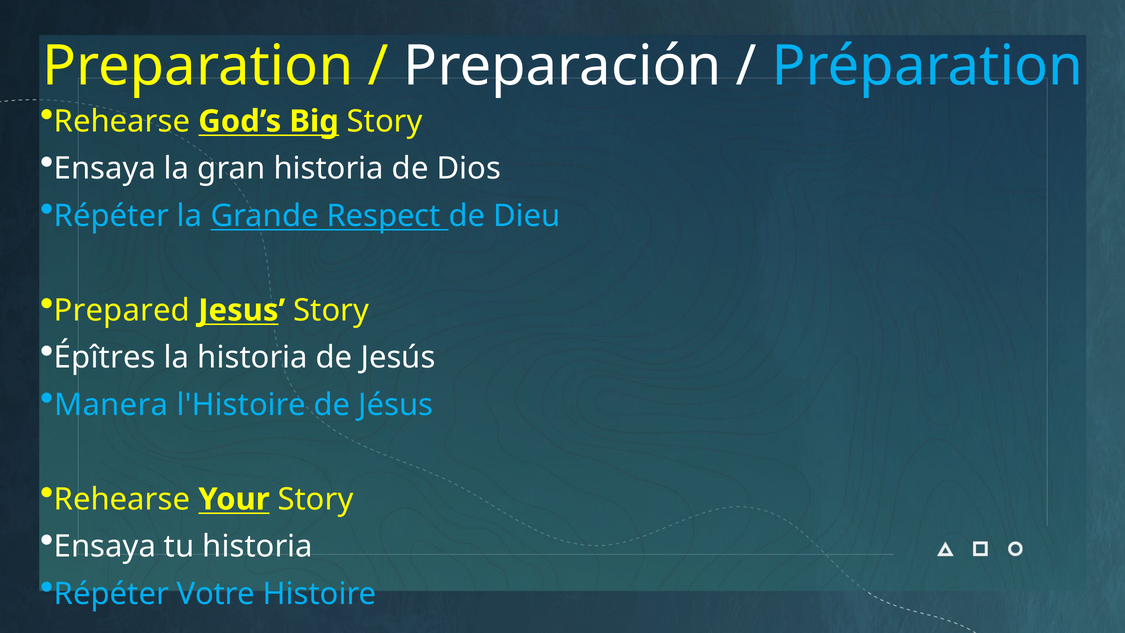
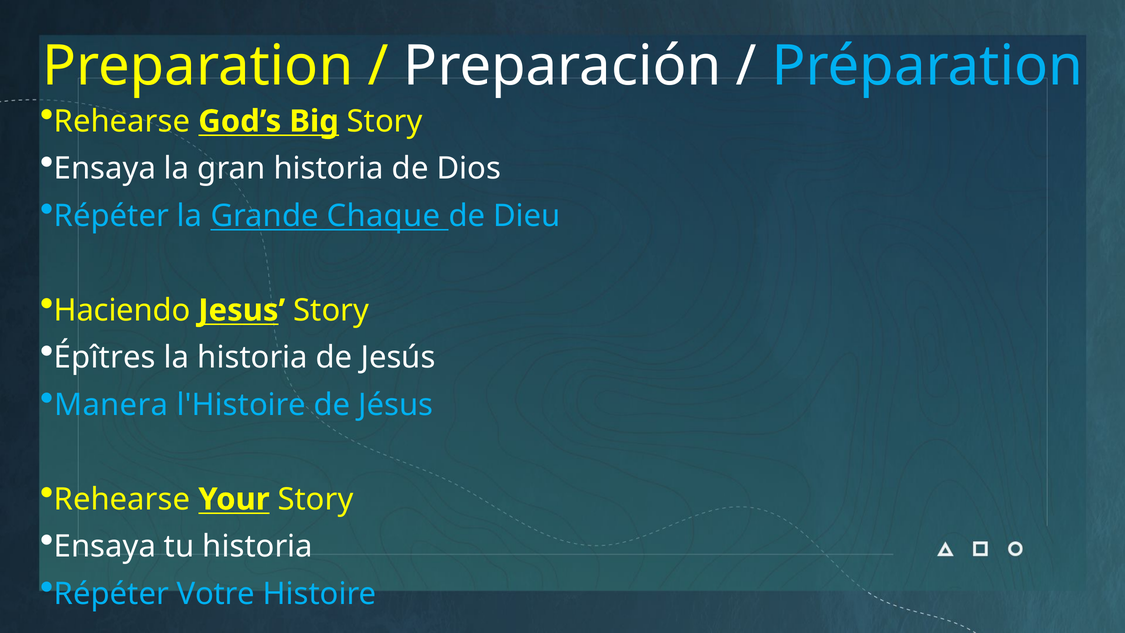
Respect: Respect -> Chaque (383, 216)
Prepared: Prepared -> Haciendo (122, 310)
